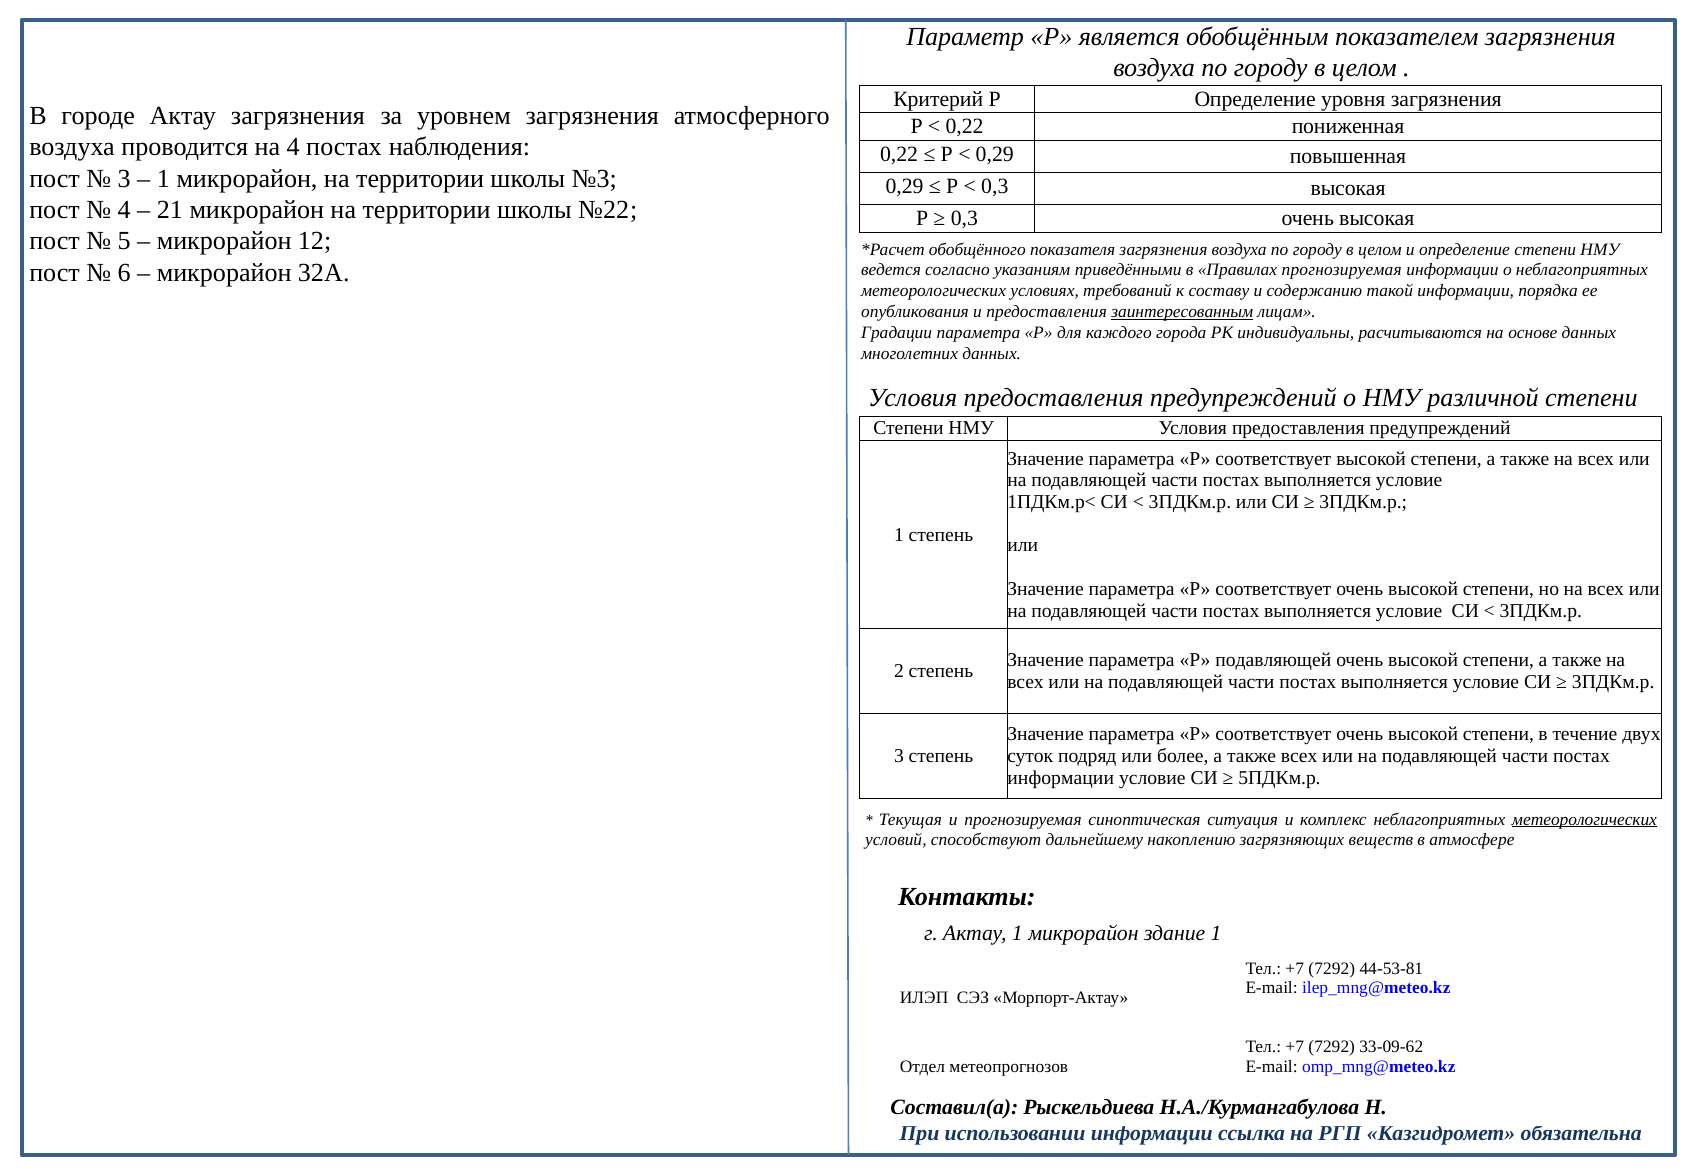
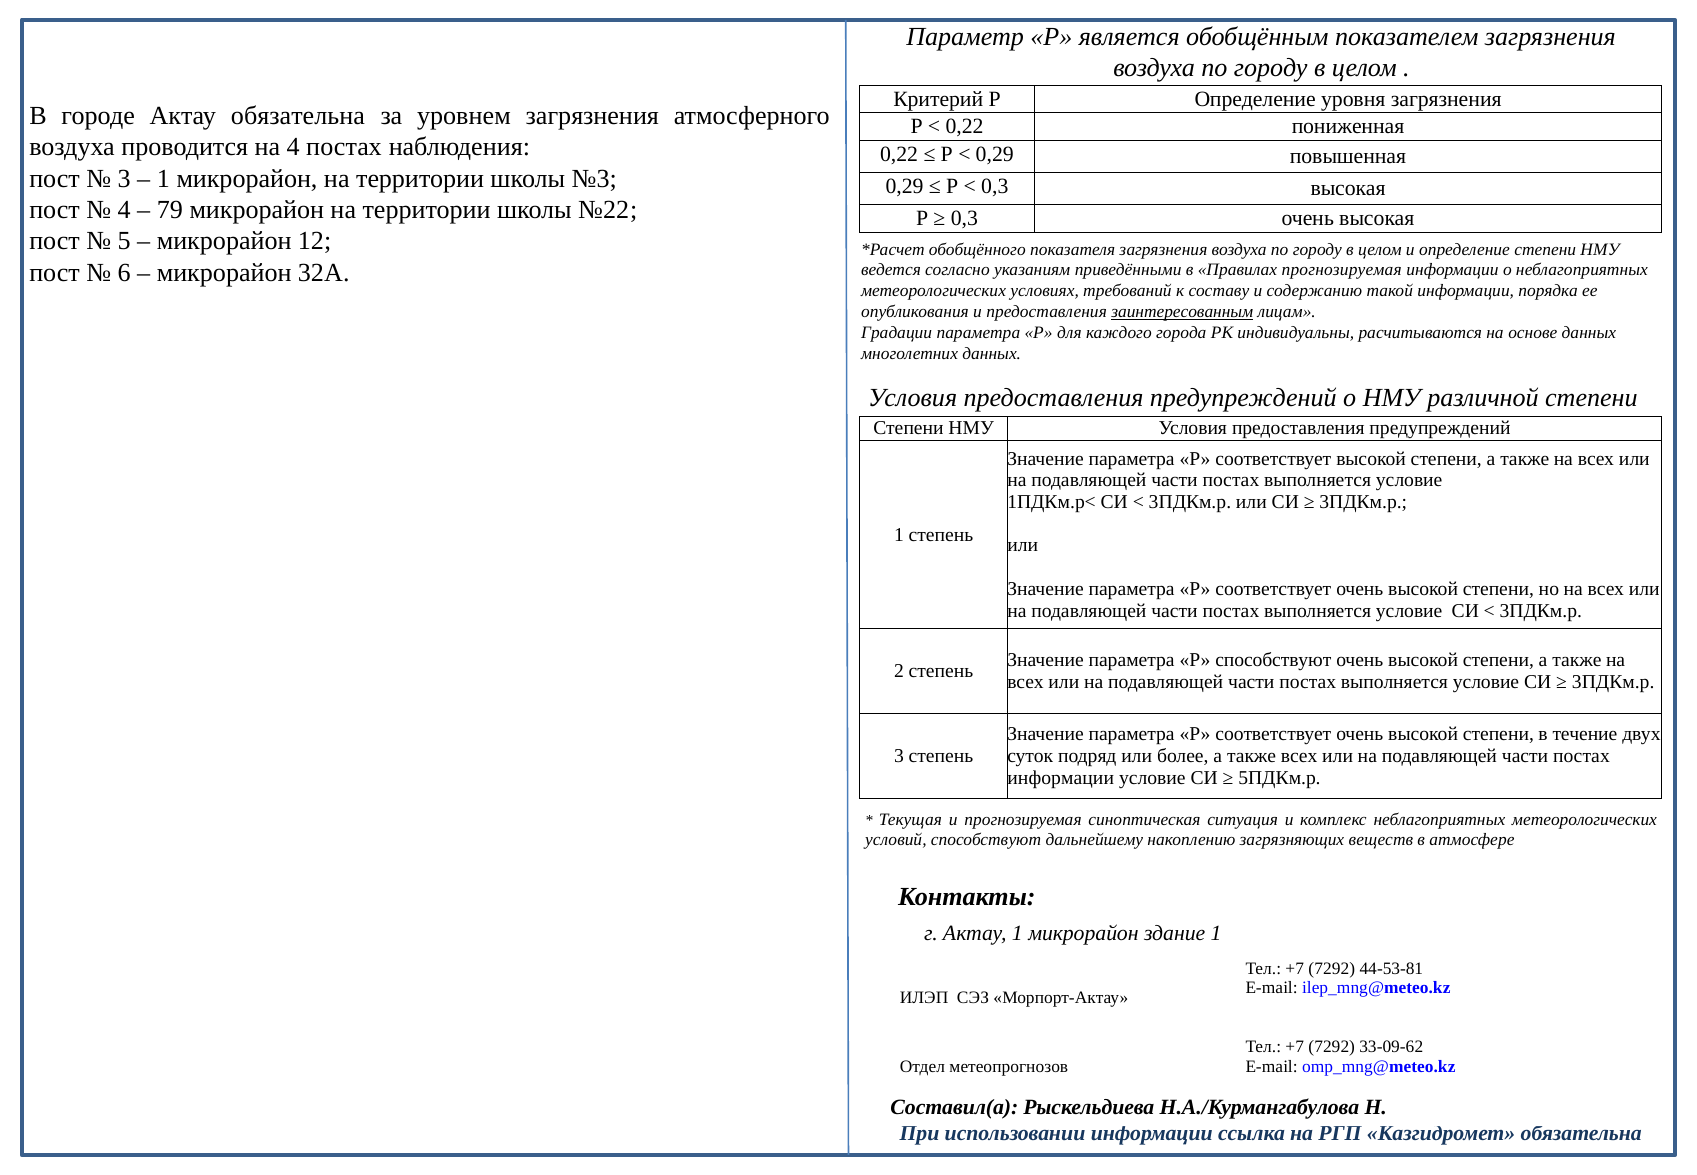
Актау загрязнения: загрязнения -> обязательна (298, 116)
21: 21 -> 79 (170, 210)
Р подавляющей: подавляющей -> способствуют (1273, 660)
метеорологических underline: present -> none (1584, 819)
